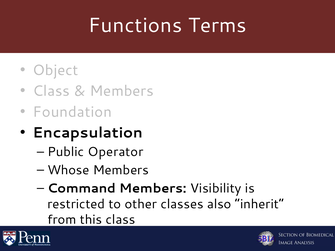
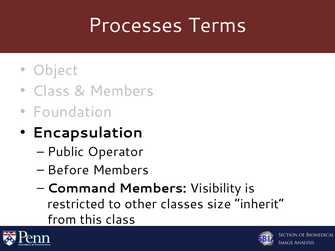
Functions: Functions -> Processes (135, 25)
Whose: Whose -> Before (68, 170)
also: also -> size (219, 204)
